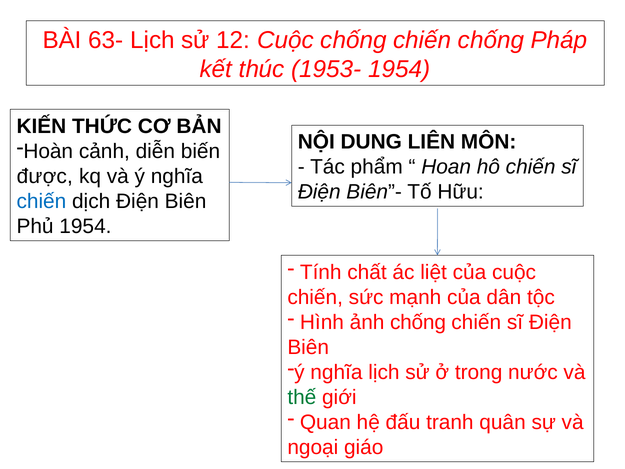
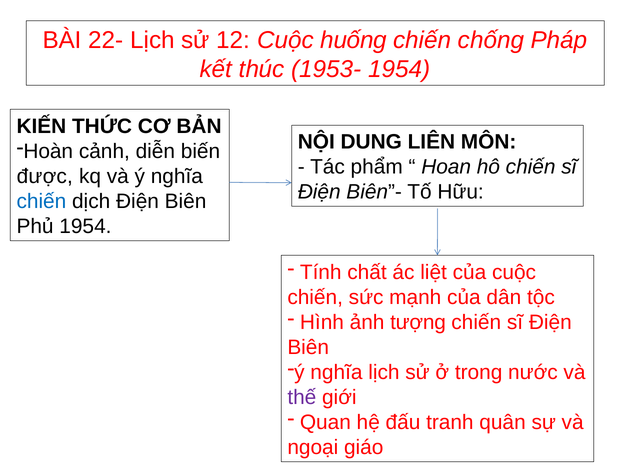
63-: 63- -> 22- (106, 40)
Cuộc chống: chống -> huống (354, 40)
ảnh chống: chống -> tượng (418, 322)
thế colour: green -> purple (302, 397)
